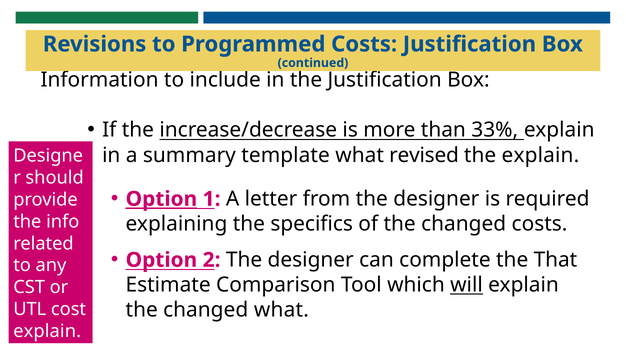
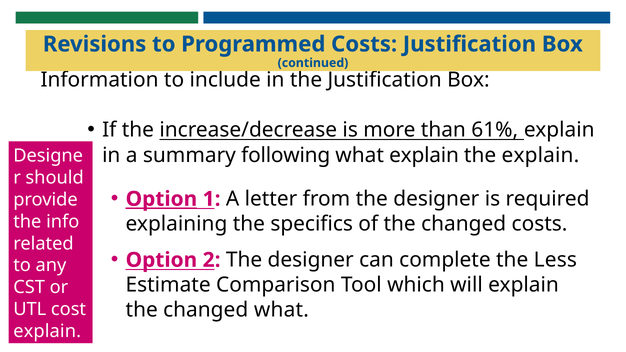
33%: 33% -> 61% (495, 130)
template: template -> following (286, 155)
what revised: revised -> explain (424, 155)
That: That -> Less (555, 260)
will underline: present -> none (466, 285)
